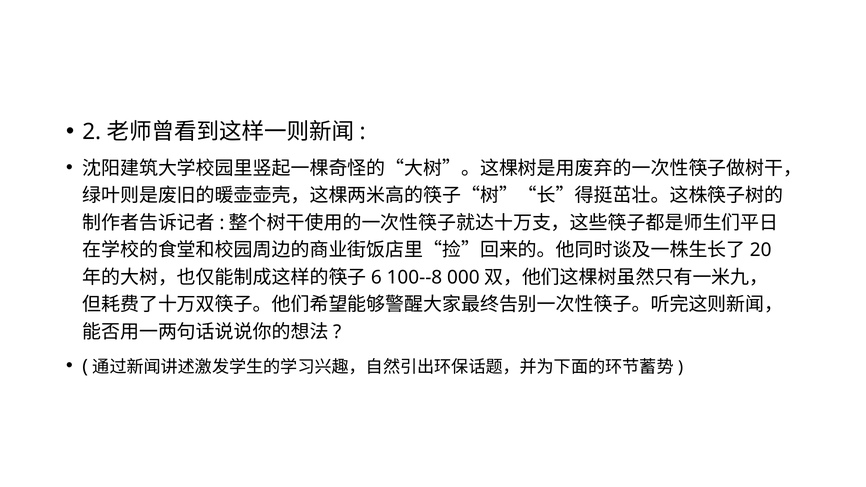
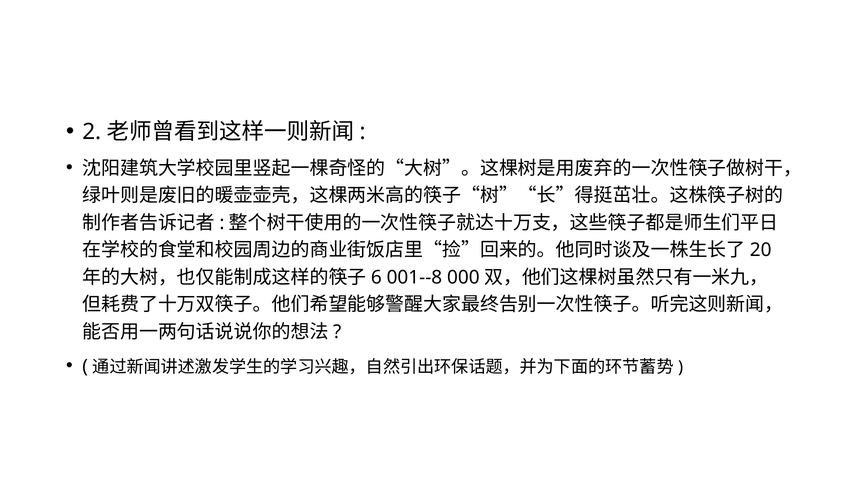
100--8: 100--8 -> 001--8 (414, 277)
